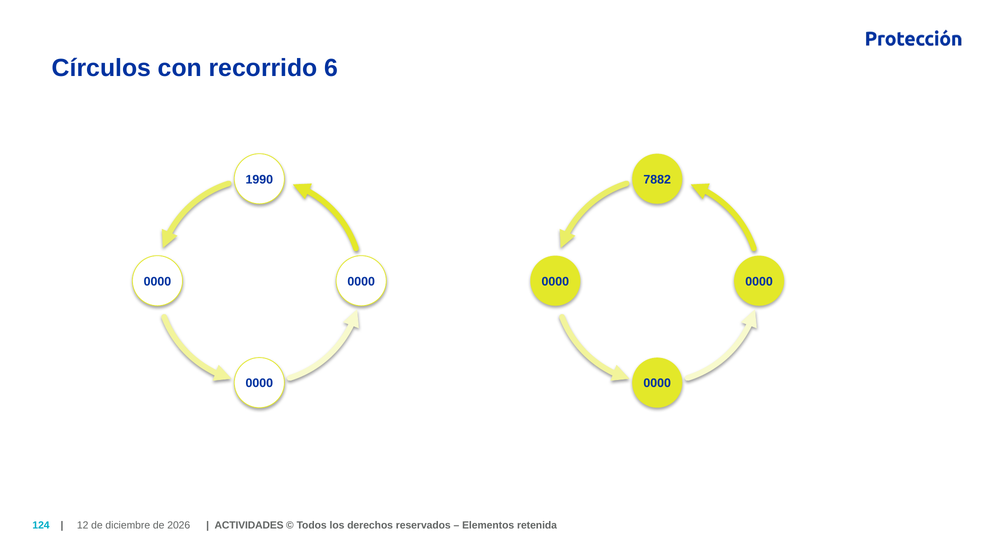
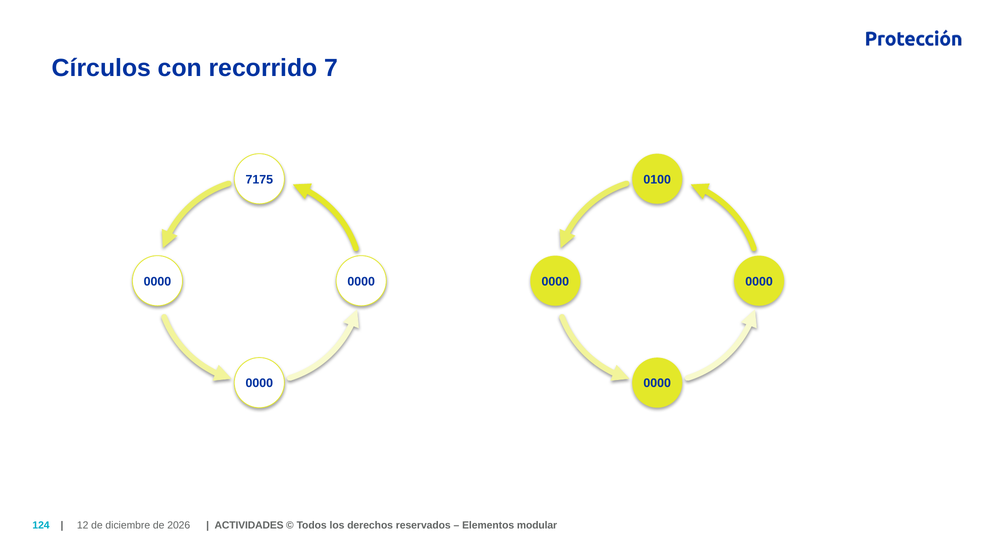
6: 6 -> 7 (331, 68)
1990: 1990 -> 7175 (259, 179)
7882: 7882 -> 0100 (657, 179)
retenida: retenida -> modular (537, 525)
